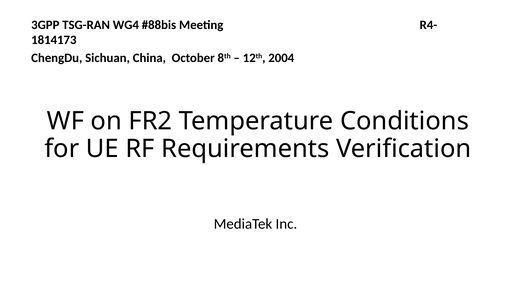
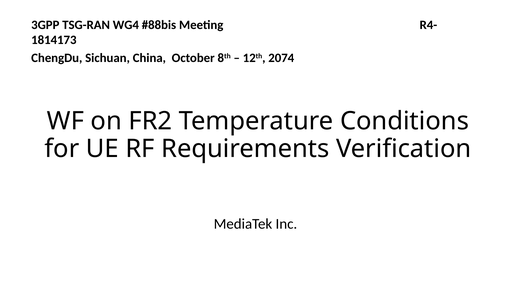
2004: 2004 -> 2074 (281, 58)
